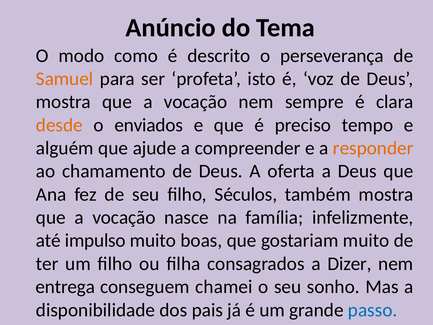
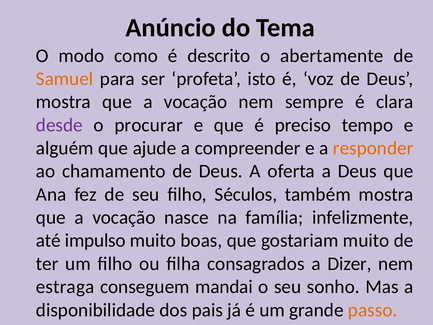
perseverança: perseverança -> abertamente (332, 56)
desde colour: orange -> purple (59, 125)
enviados: enviados -> procurar (149, 125)
entrega: entrega -> estraga (65, 287)
chamei: chamei -> mandai (224, 287)
passo colour: blue -> orange (373, 310)
